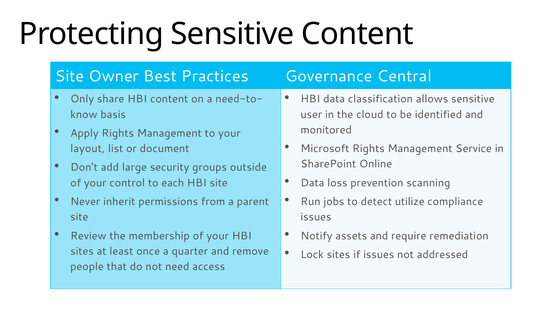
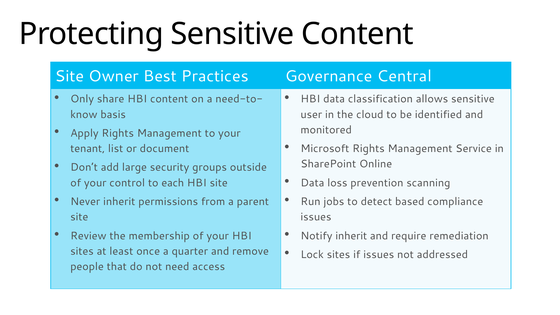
layout: layout -> tenant (88, 149)
utilize: utilize -> based (410, 202)
Notify assets: assets -> inherit (351, 236)
